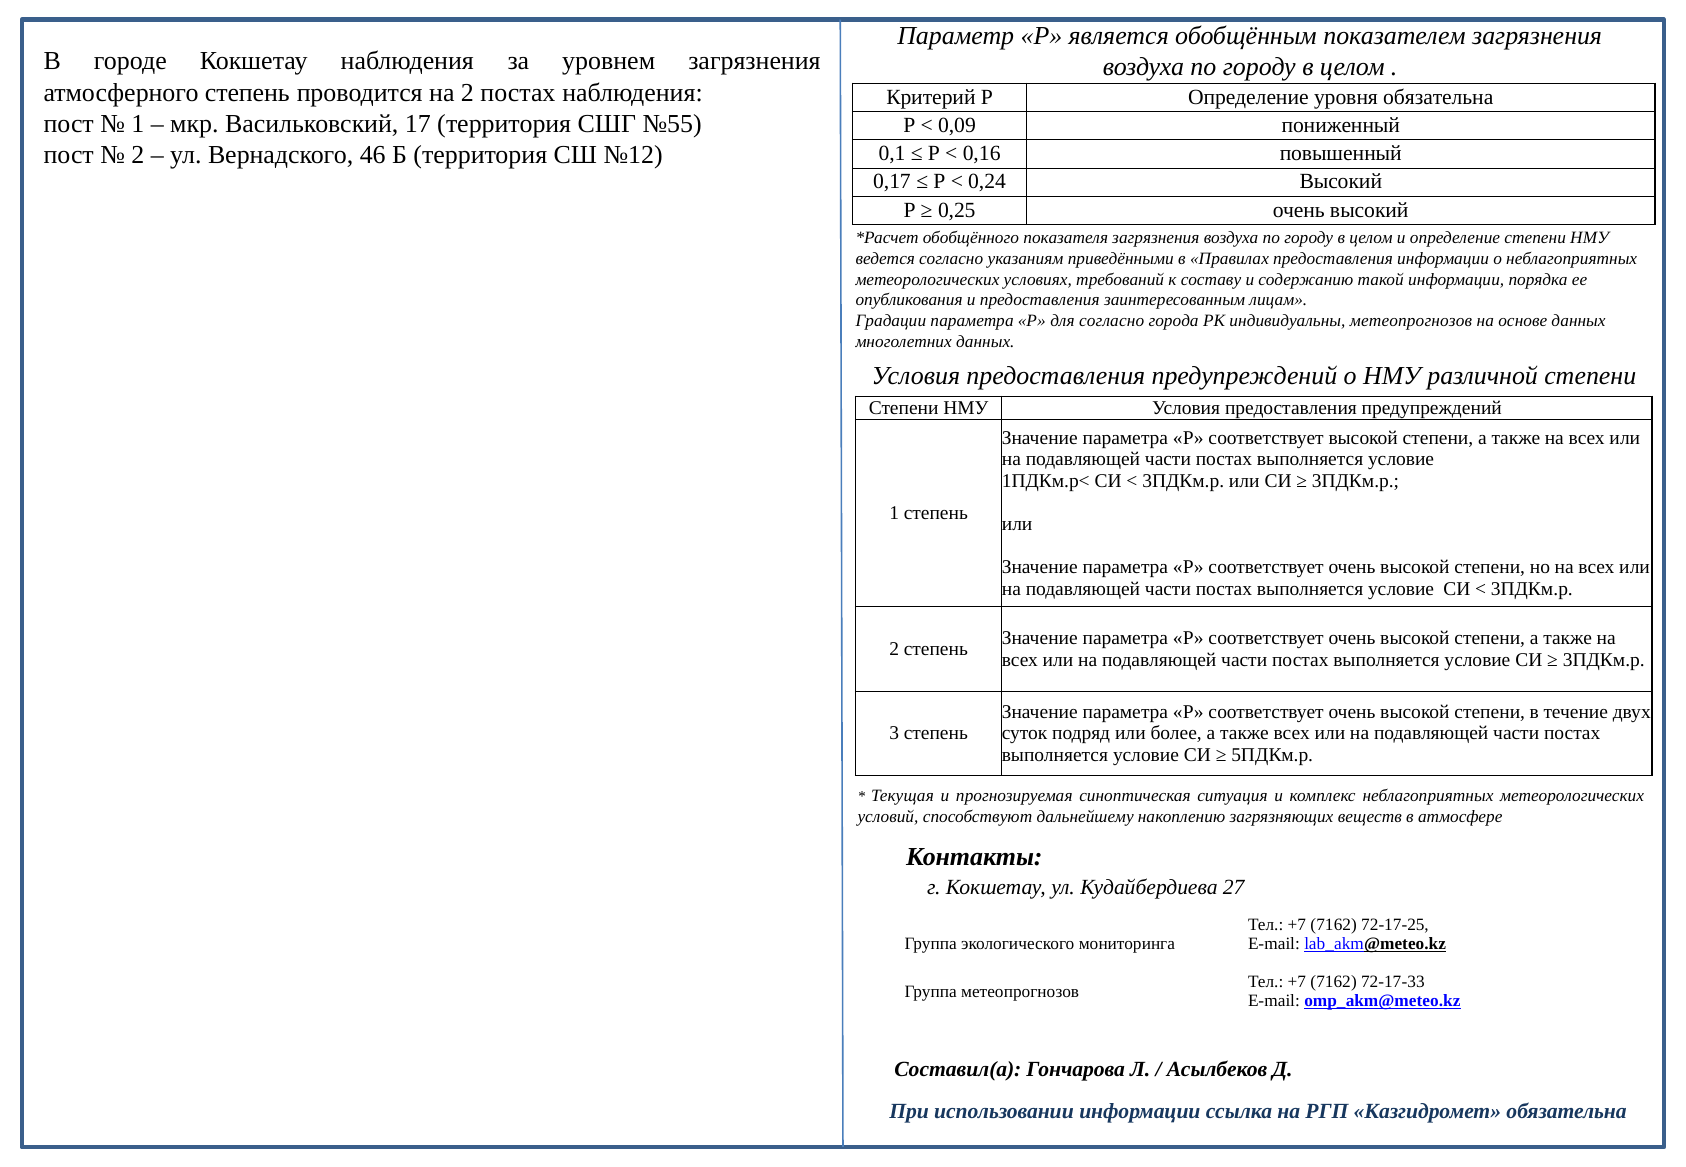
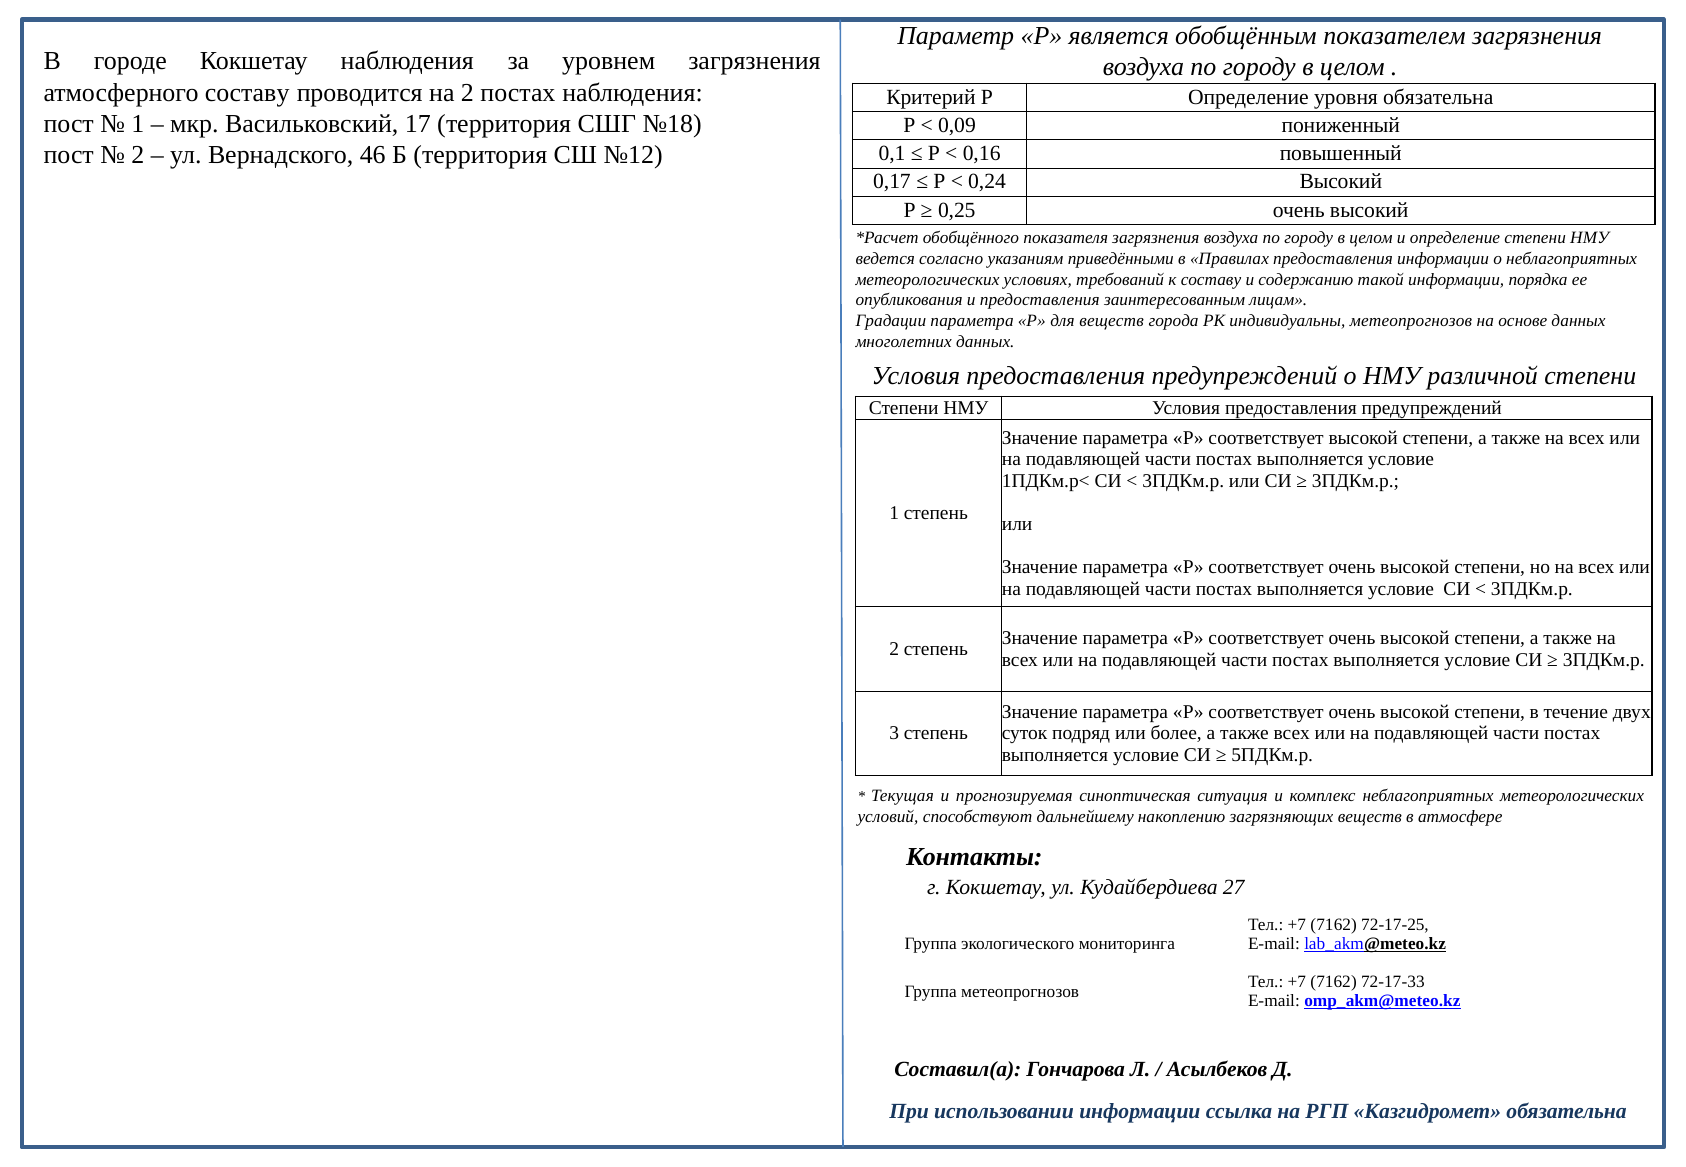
атмосферного степень: степень -> составу (247, 93)
№55: №55 -> №18 (672, 124)
для согласно: согласно -> веществ (1112, 321)
